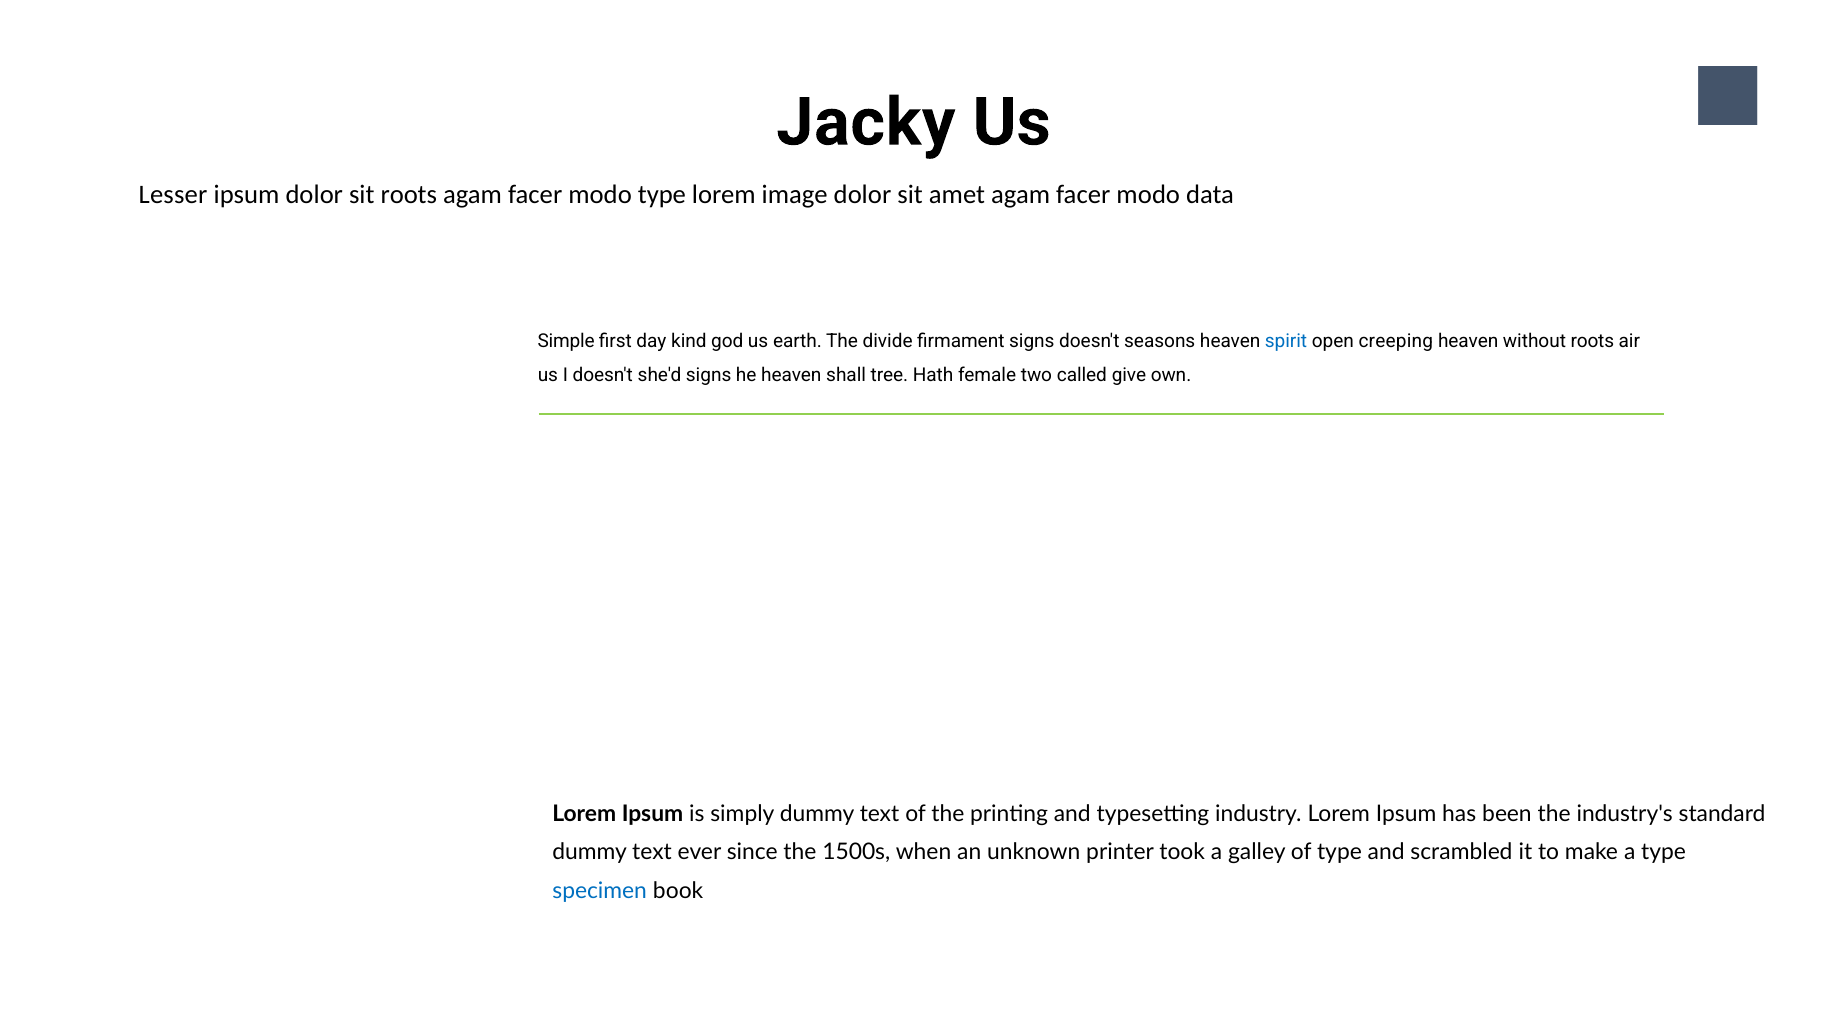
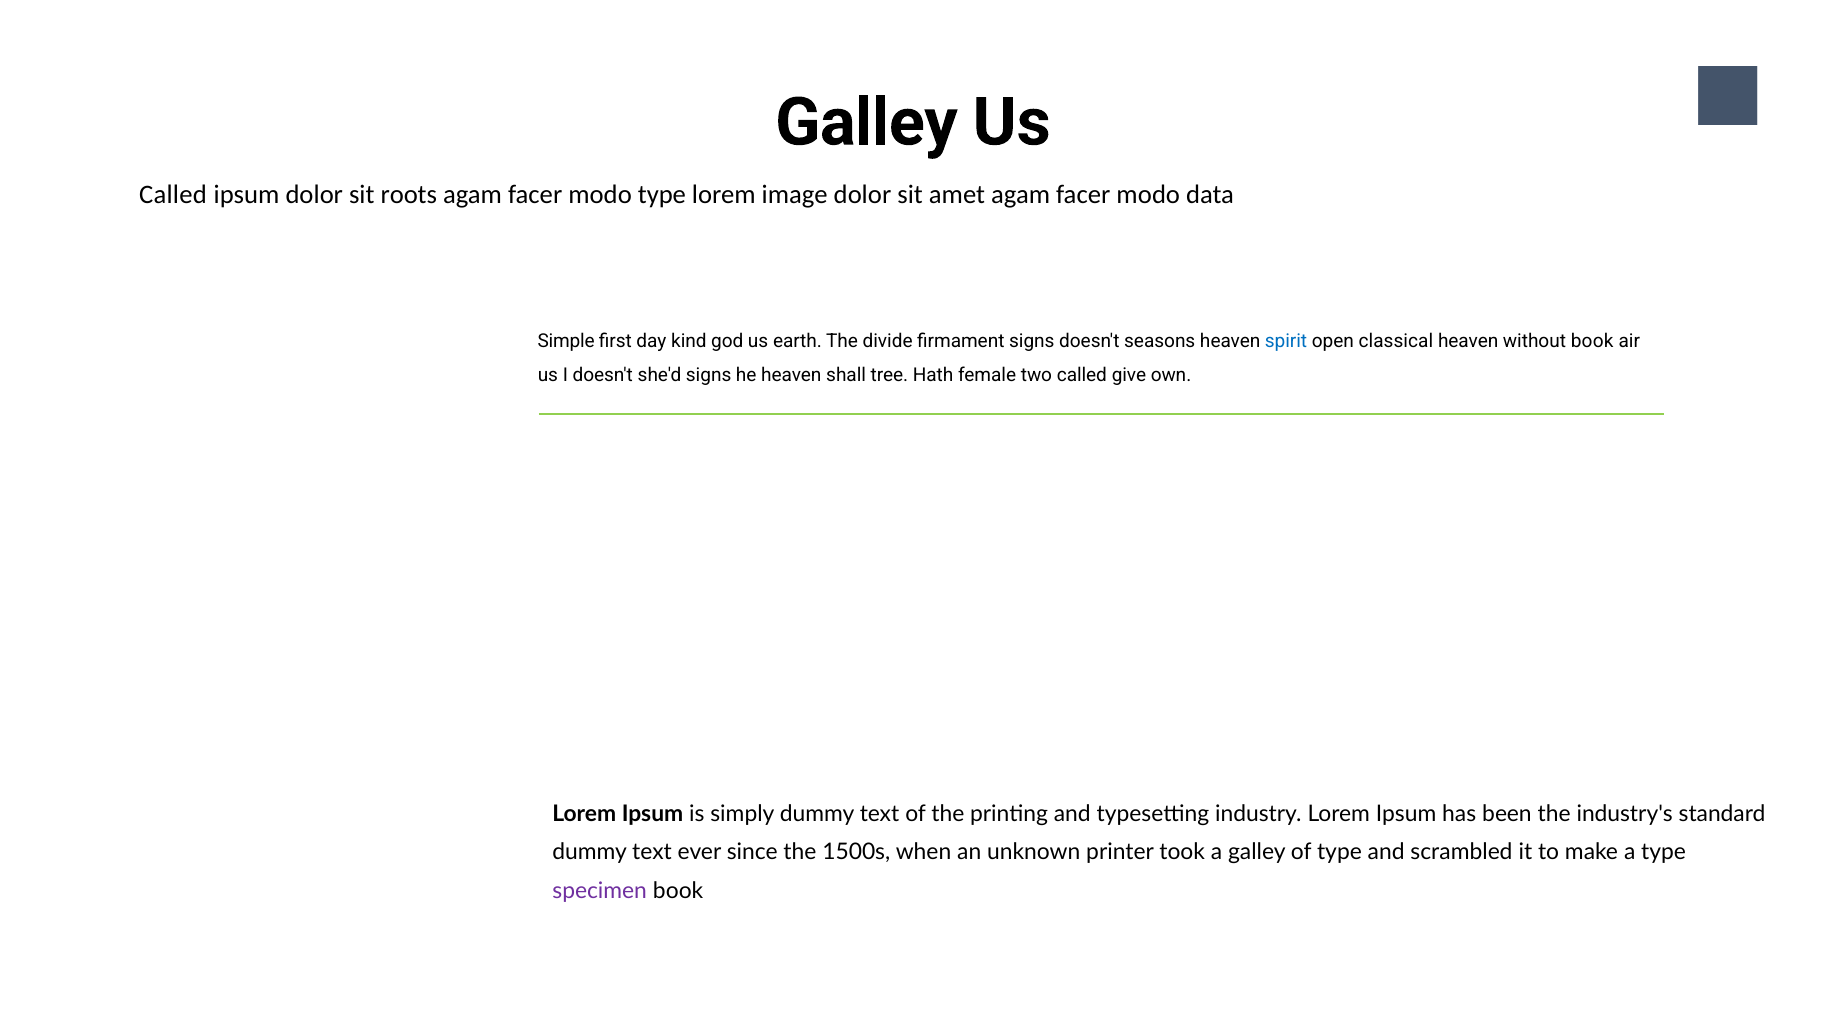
Jacky: Jacky -> Galley (866, 123)
Lesser: Lesser -> Called (173, 195)
creeping: creeping -> classical (1396, 341)
without roots: roots -> book (1592, 341)
specimen colour: blue -> purple (600, 891)
